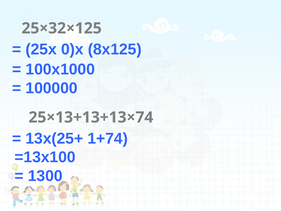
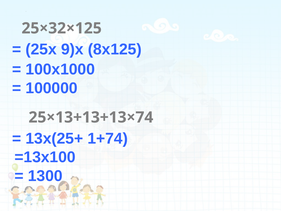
0)x: 0)x -> 9)x (72, 49)
